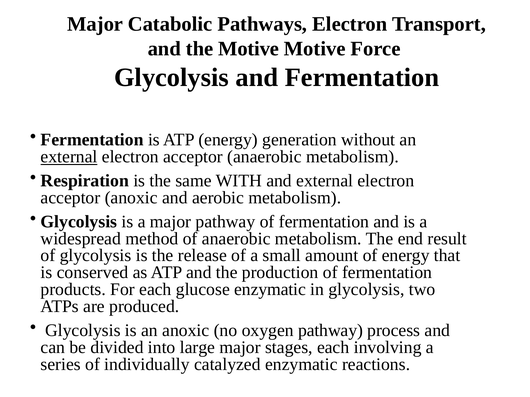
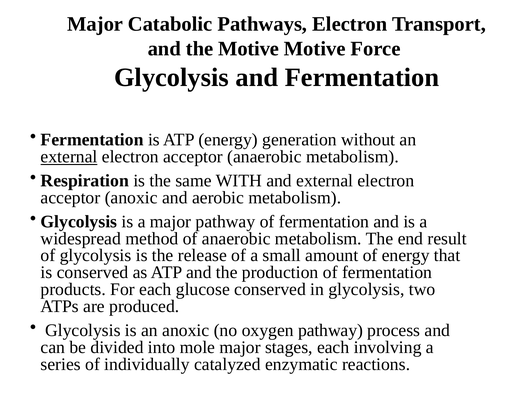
glucose enzymatic: enzymatic -> conserved (270, 290)
large: large -> mole (197, 348)
